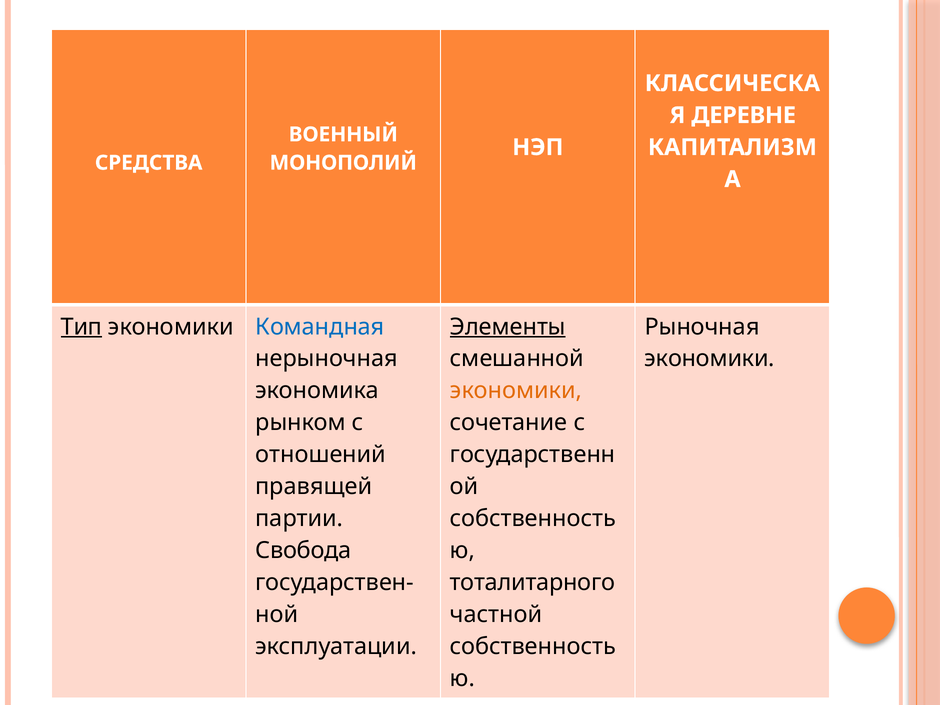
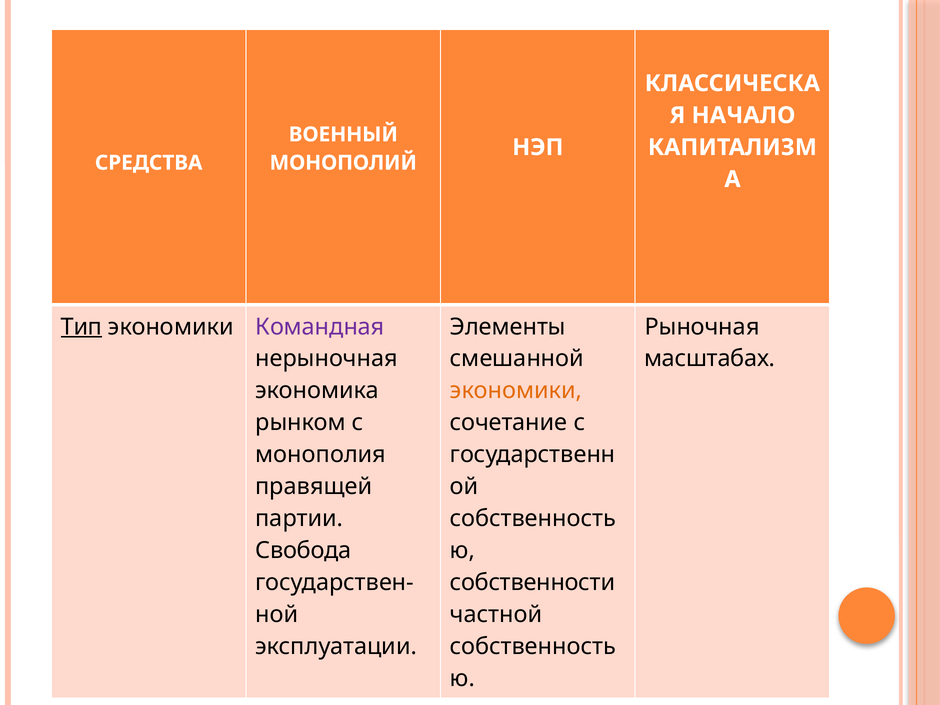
ДЕРЕВНЕ: ДЕРЕВНЕ -> НАЧАЛО (743, 115)
Командная colour: blue -> purple (320, 327)
Элементы underline: present -> none (508, 327)
экономики: экономики -> масштабах (710, 359)
отношений: отношений -> монополия (321, 455)
тоталитарного: тоталитарного -> собственности (532, 583)
